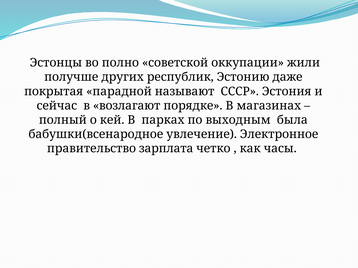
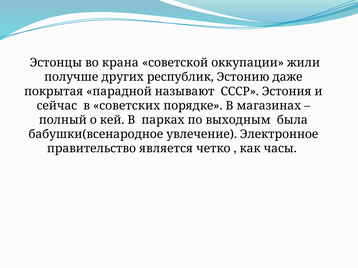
полно: полно -> крана (120, 63)
возлагают: возлагают -> советских (127, 106)
зарплата: зарплата -> является (166, 149)
